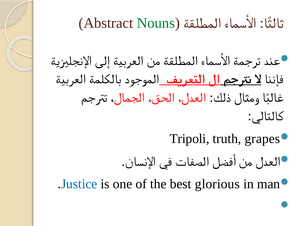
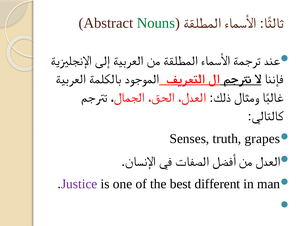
Tripoli: Tripoli -> Senses (189, 139)
Justice colour: blue -> purple (79, 184)
glorious: glorious -> different (217, 184)
